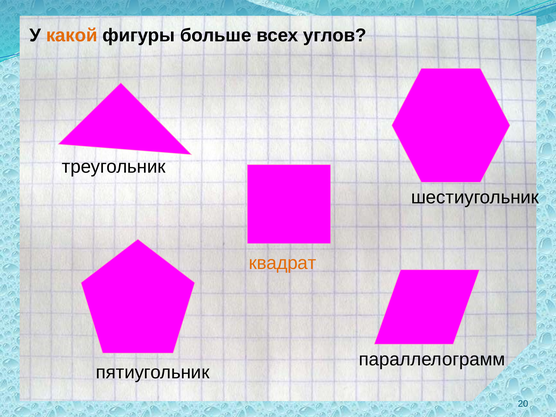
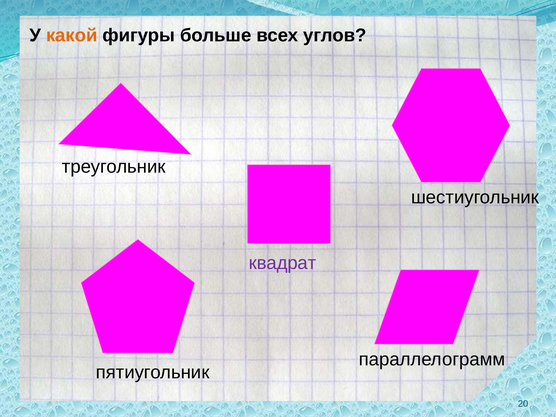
квадрат colour: orange -> purple (283, 263)
